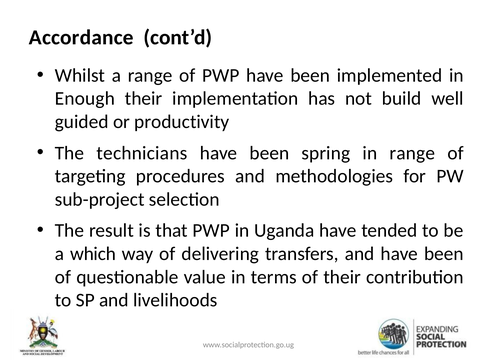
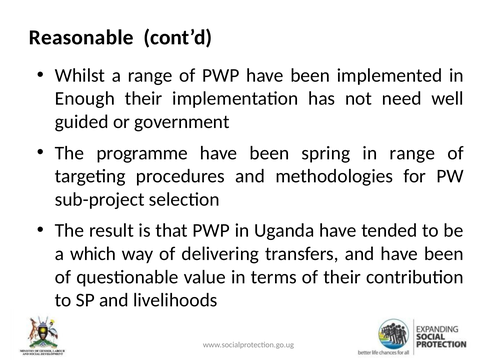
Accordance: Accordance -> Reasonable (81, 38)
build: build -> need (402, 99)
productivity: productivity -> government (182, 122)
technicians: technicians -> programme (142, 153)
